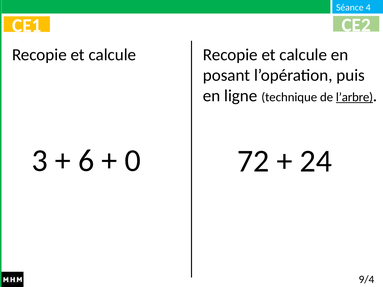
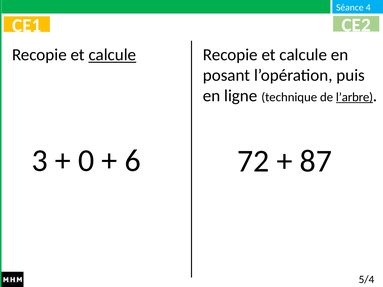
calcule underline: none -> present (112, 55)
6: 6 -> 0 (86, 161)
0: 0 -> 6 (133, 161)
24: 24 -> 87 (316, 161)
9/4: 9/4 -> 5/4 (366, 280)
